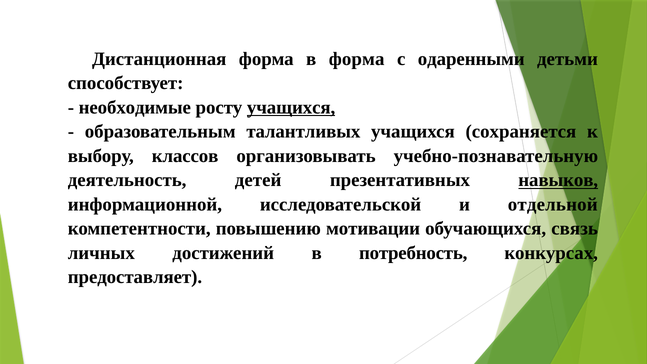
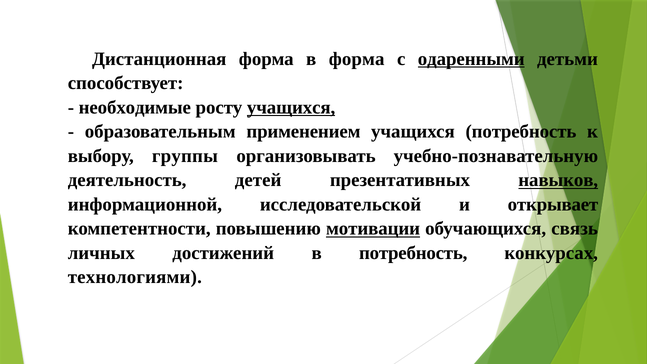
одаренными underline: none -> present (471, 59)
талантливых: талантливых -> применением (303, 132)
учащихся сохраняется: сохраняется -> потребность (521, 132)
классов: классов -> группы (185, 156)
отдельной: отдельной -> открывает (553, 204)
мотивации underline: none -> present (373, 229)
предоставляет: предоставляет -> технологиями (135, 277)
